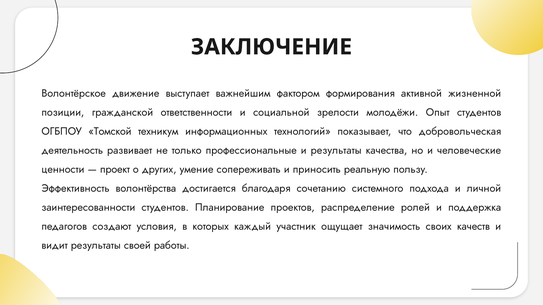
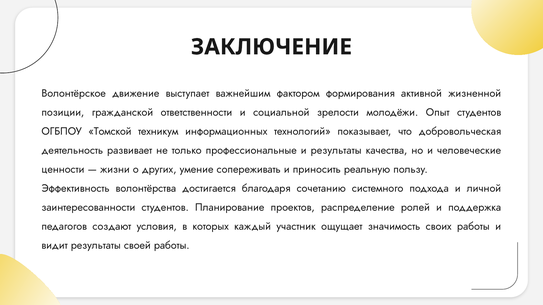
проект: проект -> жизни (115, 170)
своих качеств: качеств -> работы (473, 227)
